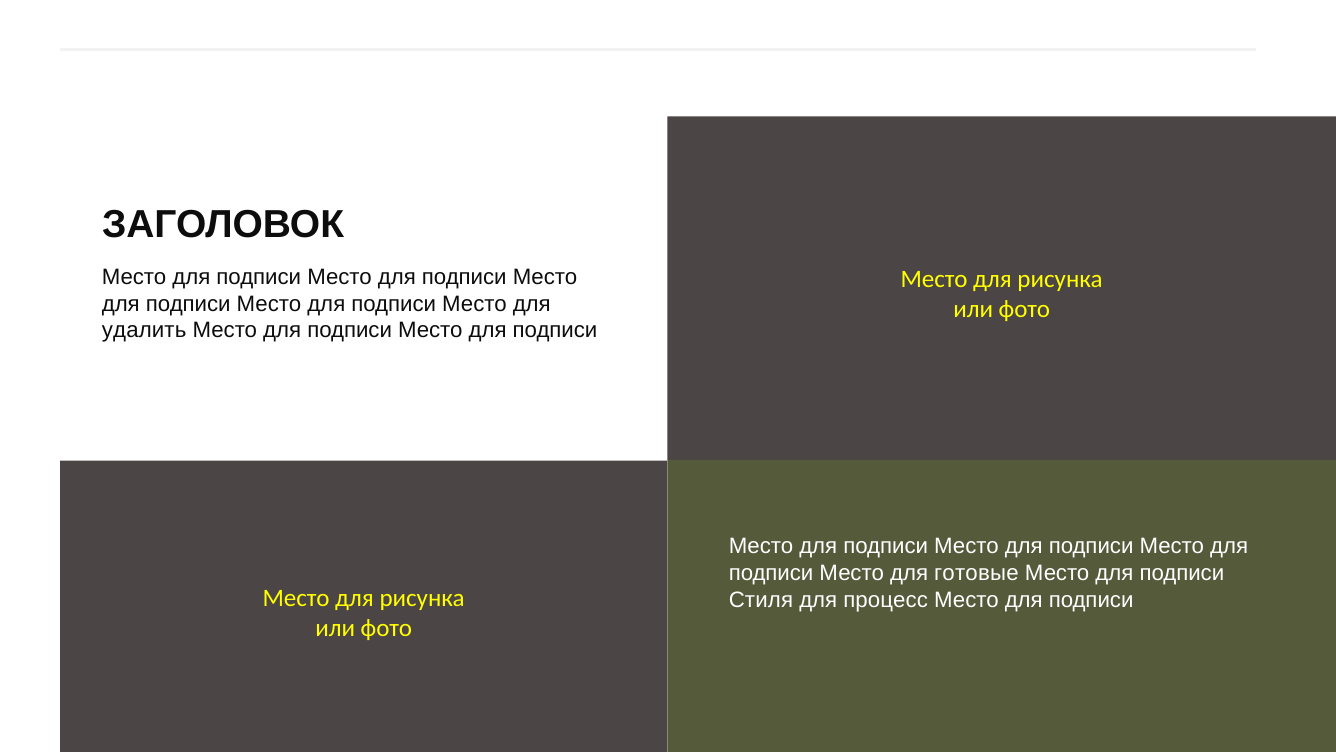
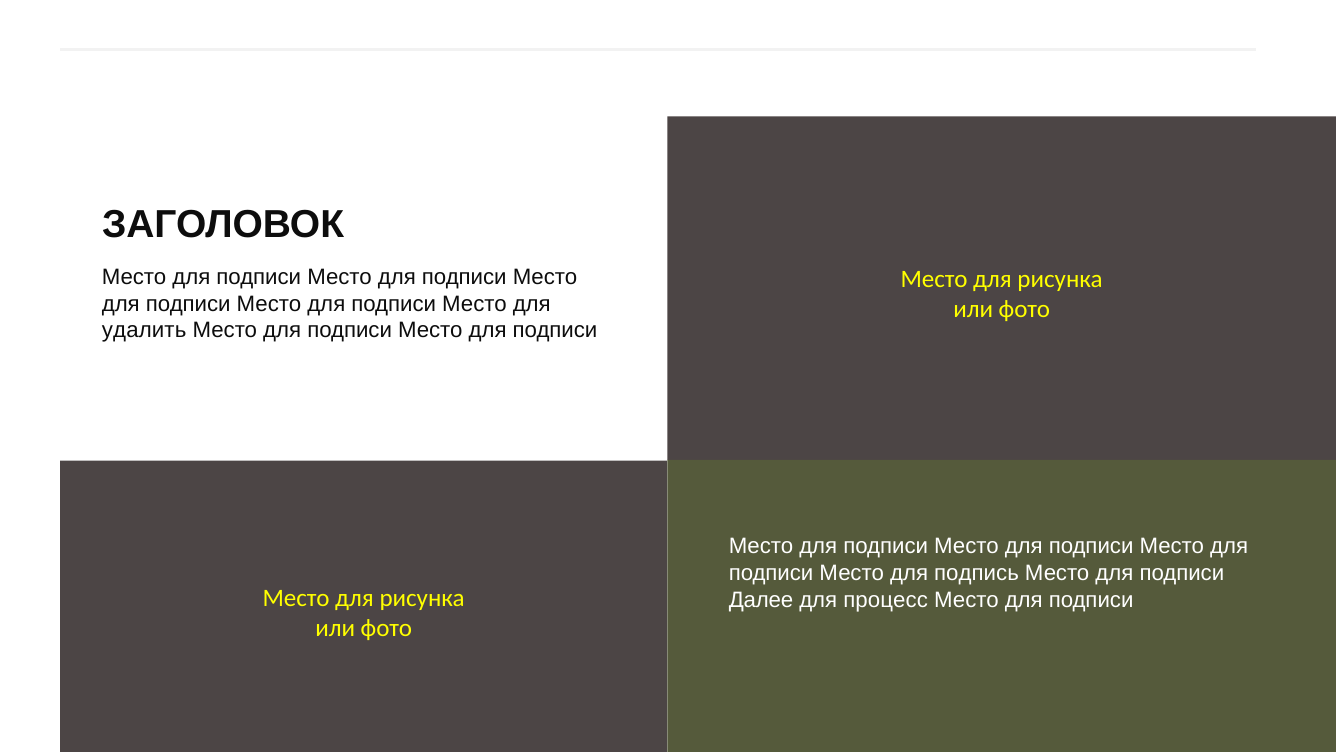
готовые: готовые -> подпись (976, 573)
Стиля: Стиля -> Далее (761, 600)
